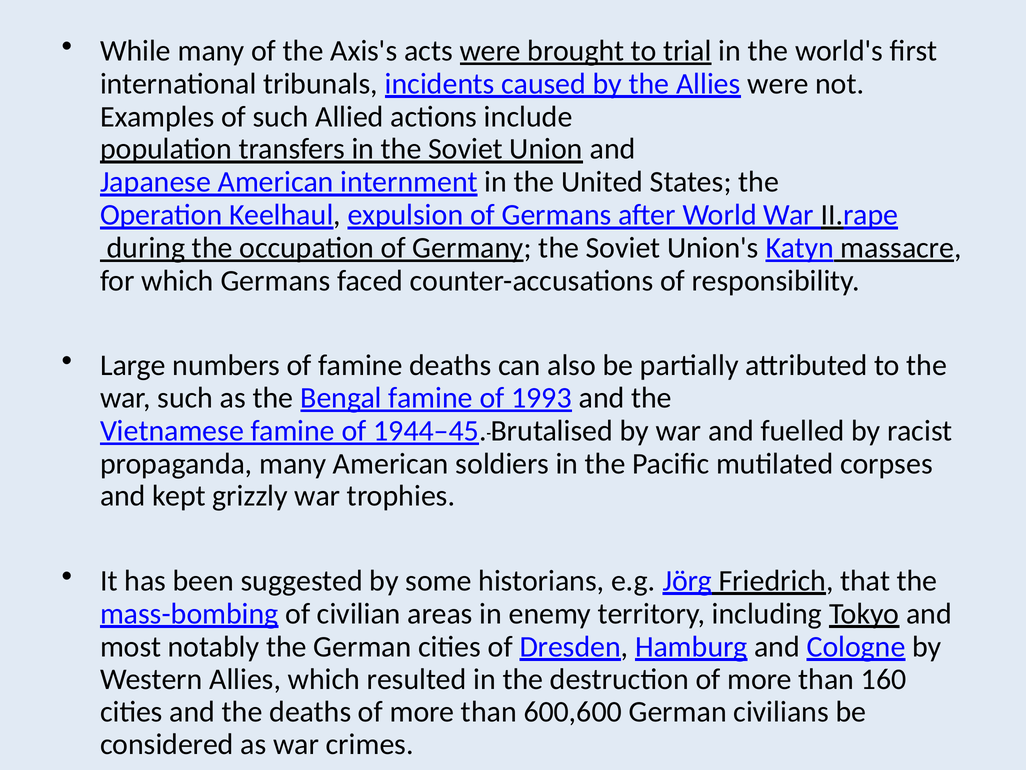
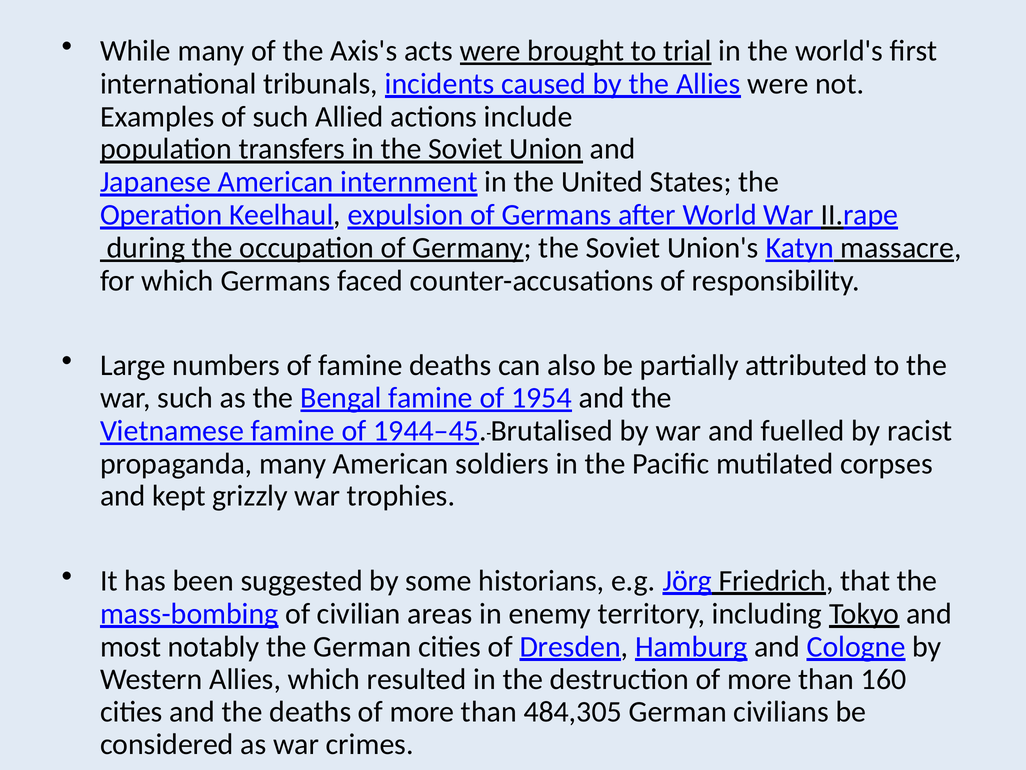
1993: 1993 -> 1954 (541, 398)
600,600: 600,600 -> 484,305 (573, 711)
